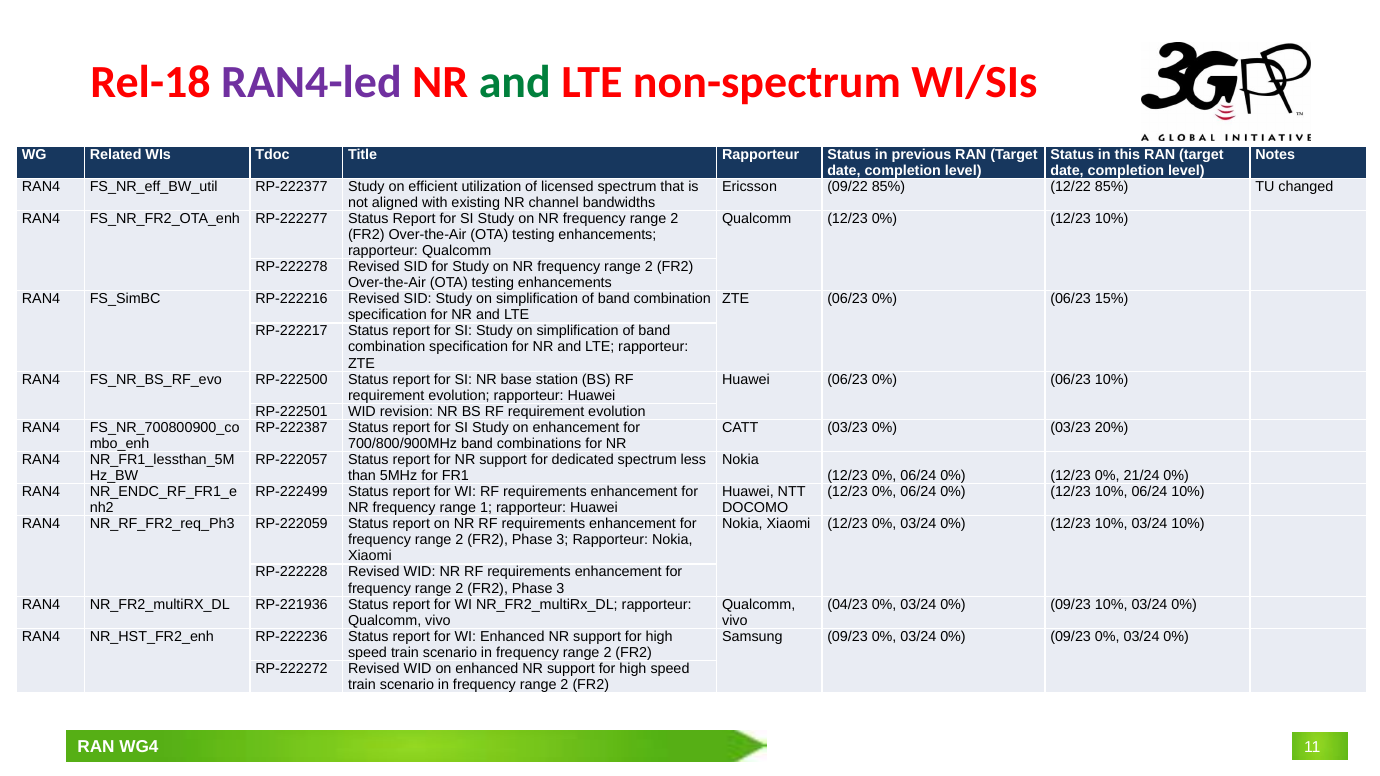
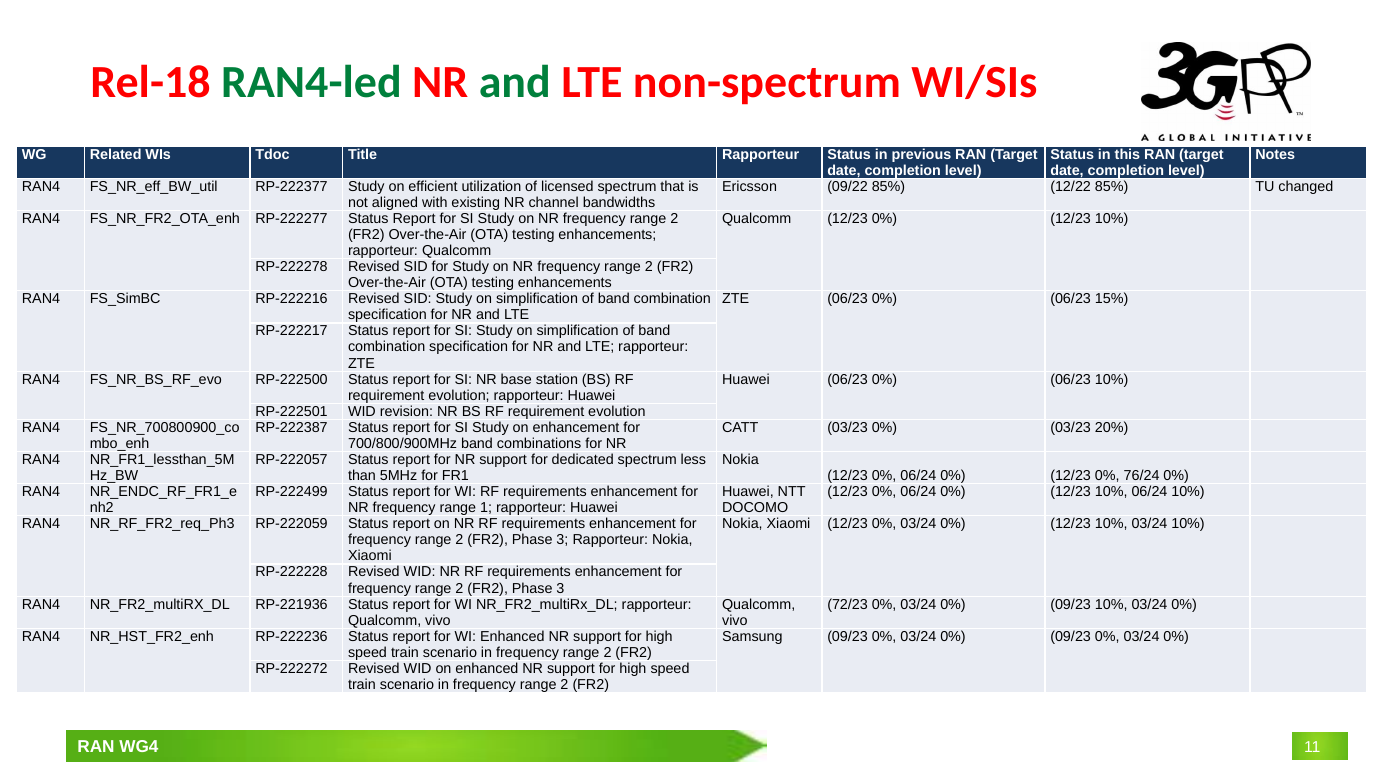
RAN4-led colour: purple -> green (311, 83)
21/24: 21/24 -> 76/24 (1142, 476)
04/23: 04/23 -> 72/23 (848, 605)
